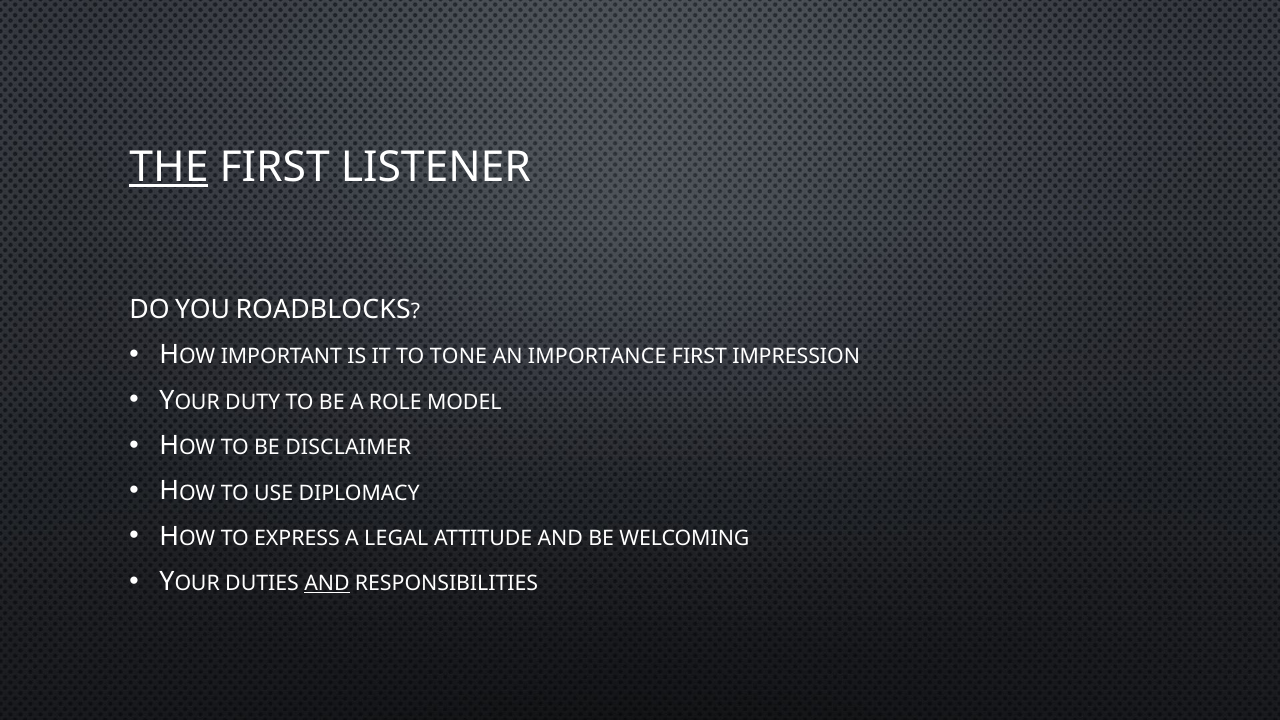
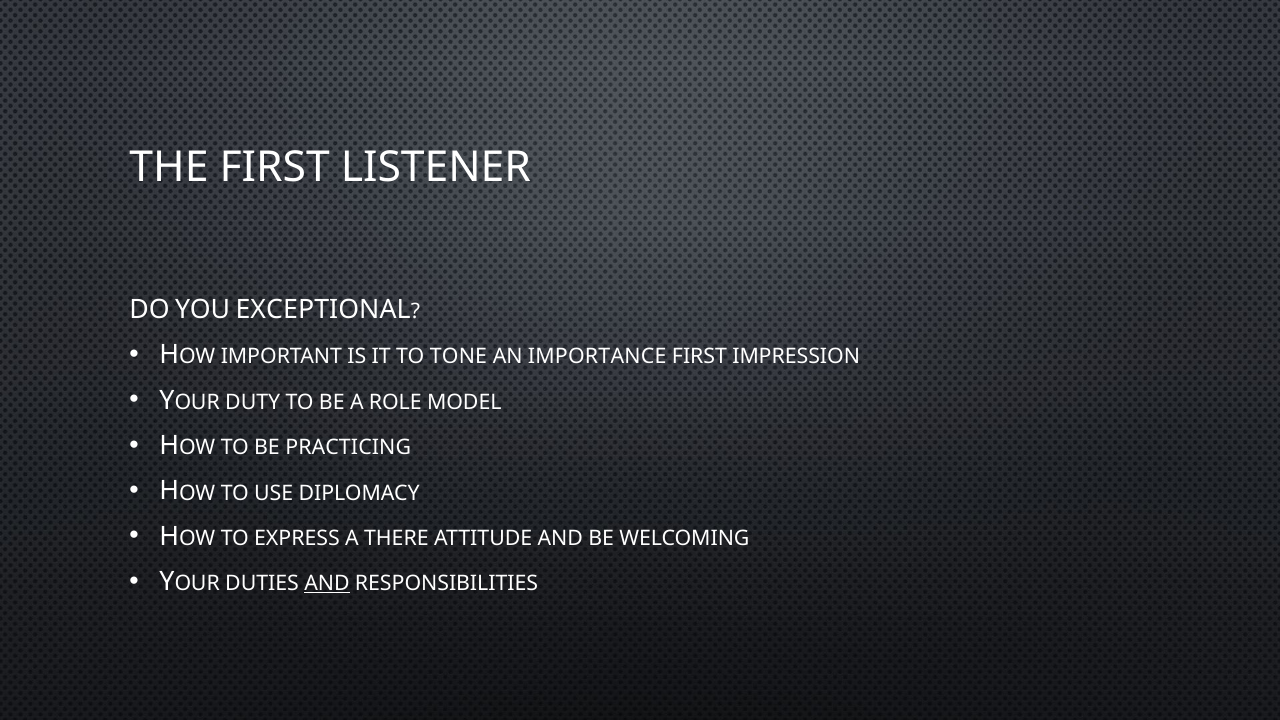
THE underline: present -> none (169, 167)
ROADBLOCKS: ROADBLOCKS -> EXCEPTIONAL (323, 310)
DISCLAIMER: DISCLAIMER -> PRACTICING (348, 448)
LEGAL: LEGAL -> THERE (396, 538)
